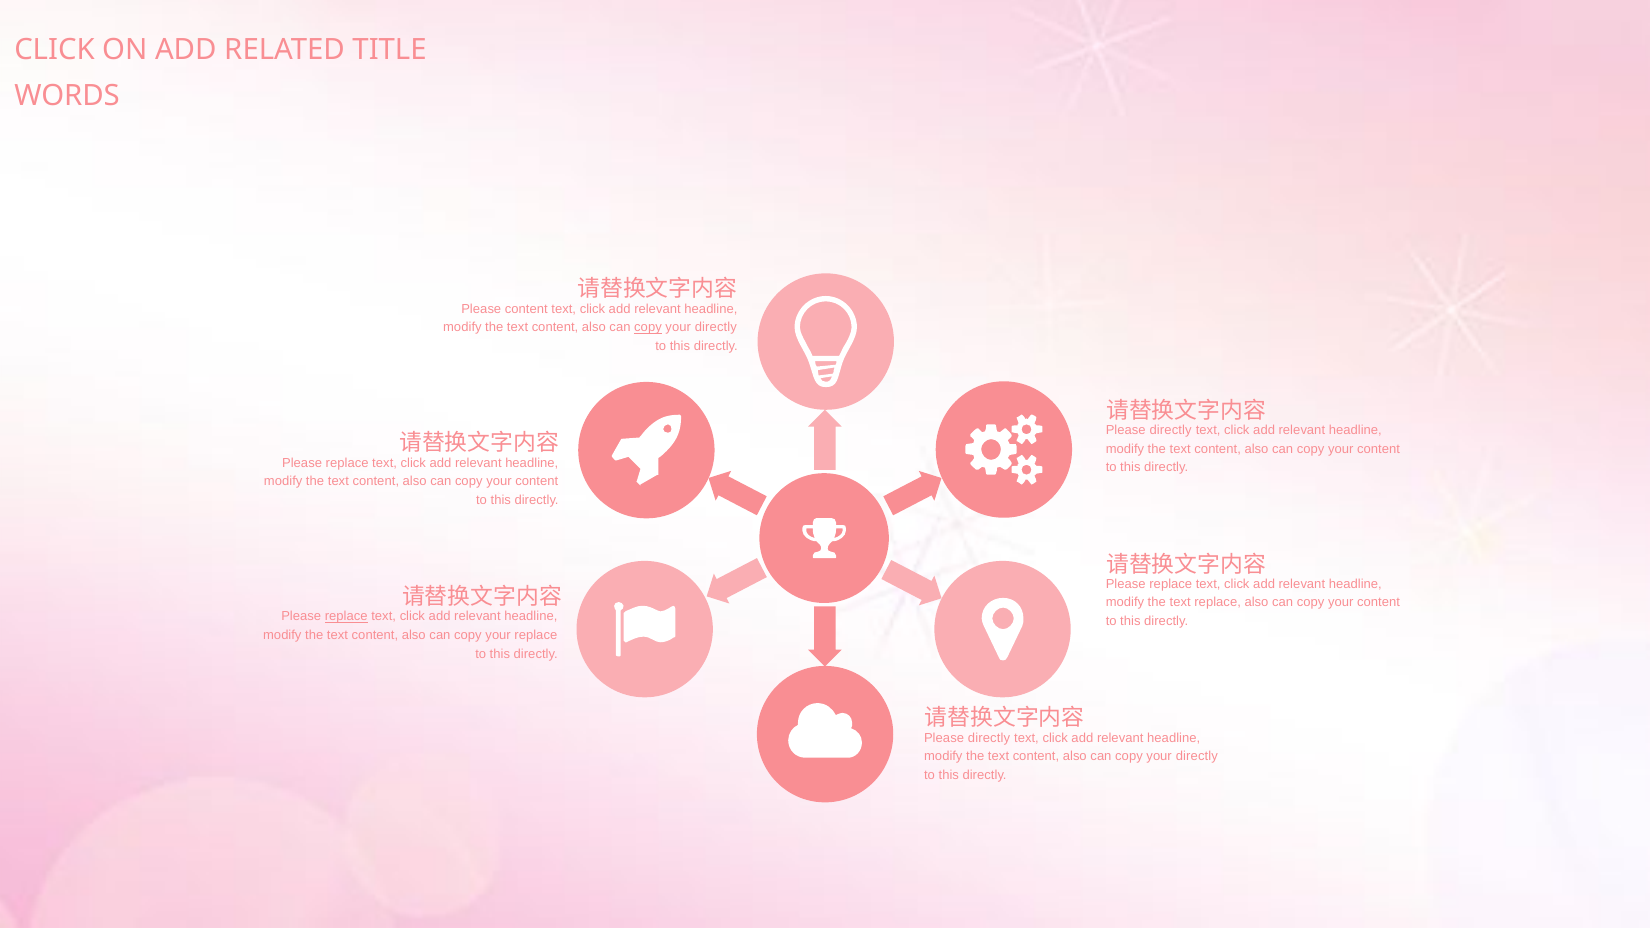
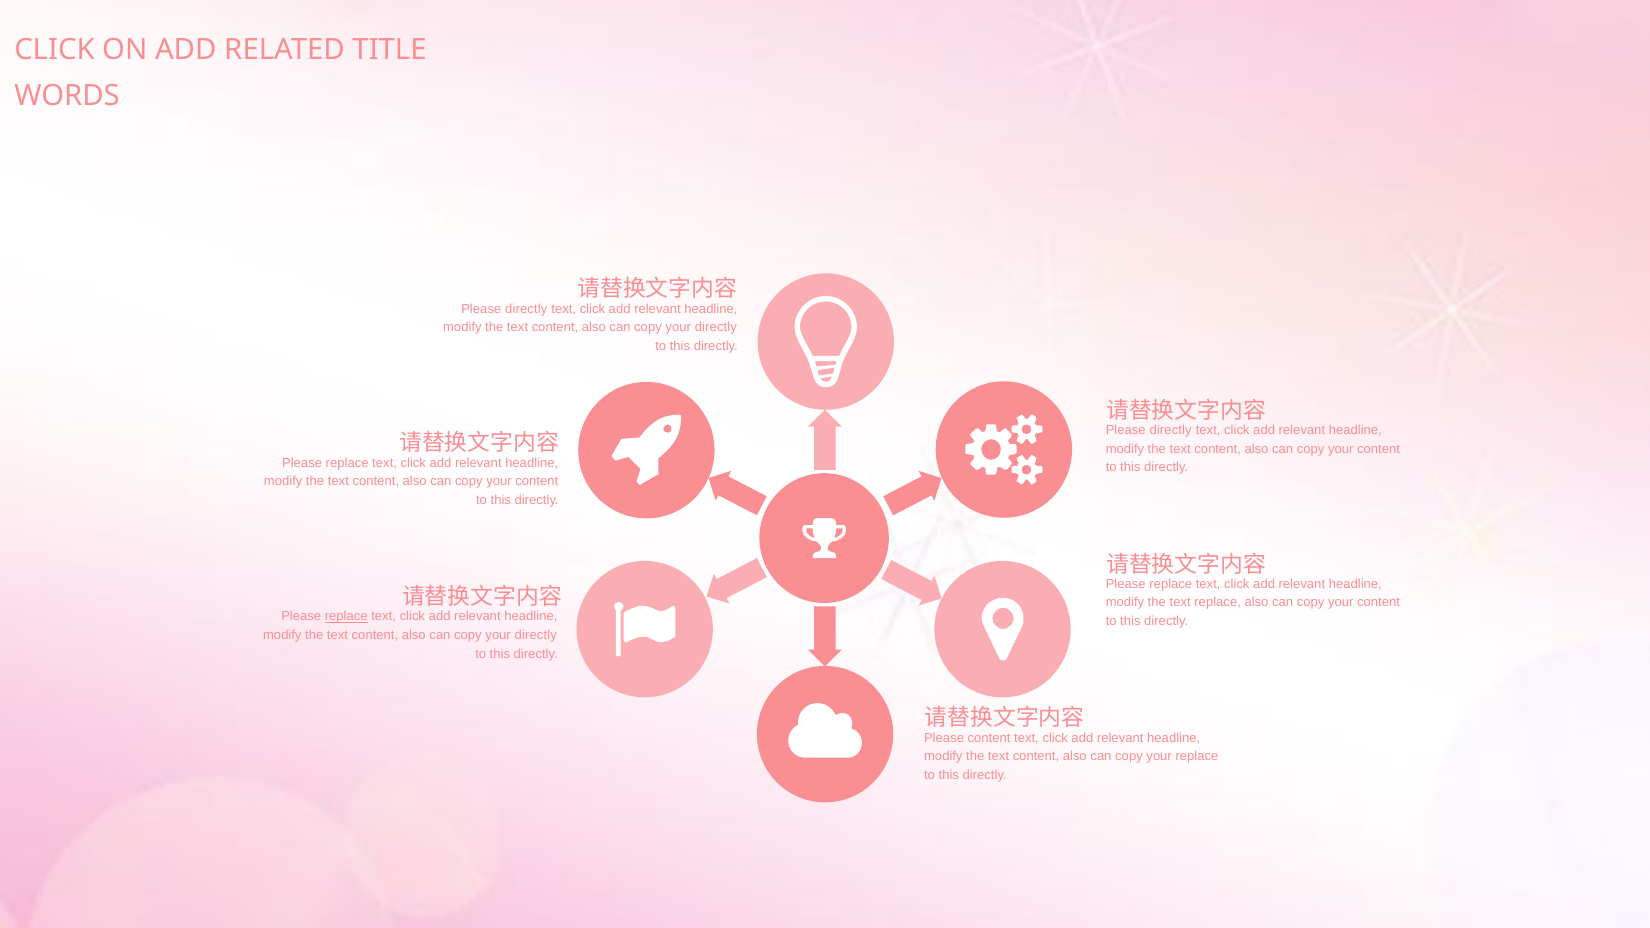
content: content -> directly (526, 309)
copy underline: present -> none (648, 327)
replace: replace -> directly (536, 635)
directly: directly -> content (989, 738)
directly: directly -> replace (1197, 757)
